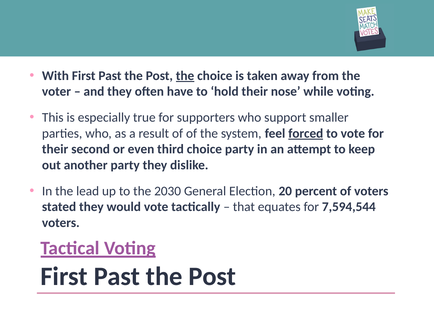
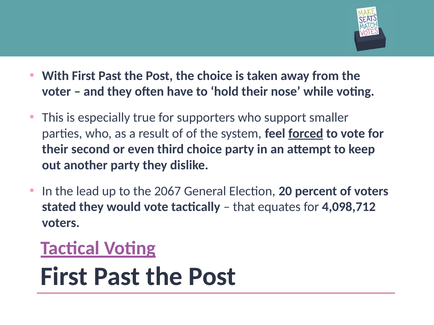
the underline: present -> none (185, 76)
2030: 2030 -> 2067 (168, 191)
7,594,544: 7,594,544 -> 4,098,712 (349, 207)
